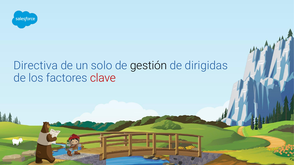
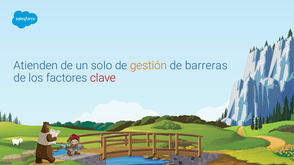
Directiva: Directiva -> Atienden (36, 66)
gestión colour: black -> orange (149, 66)
dirigidas: dirigidas -> barreras (206, 66)
